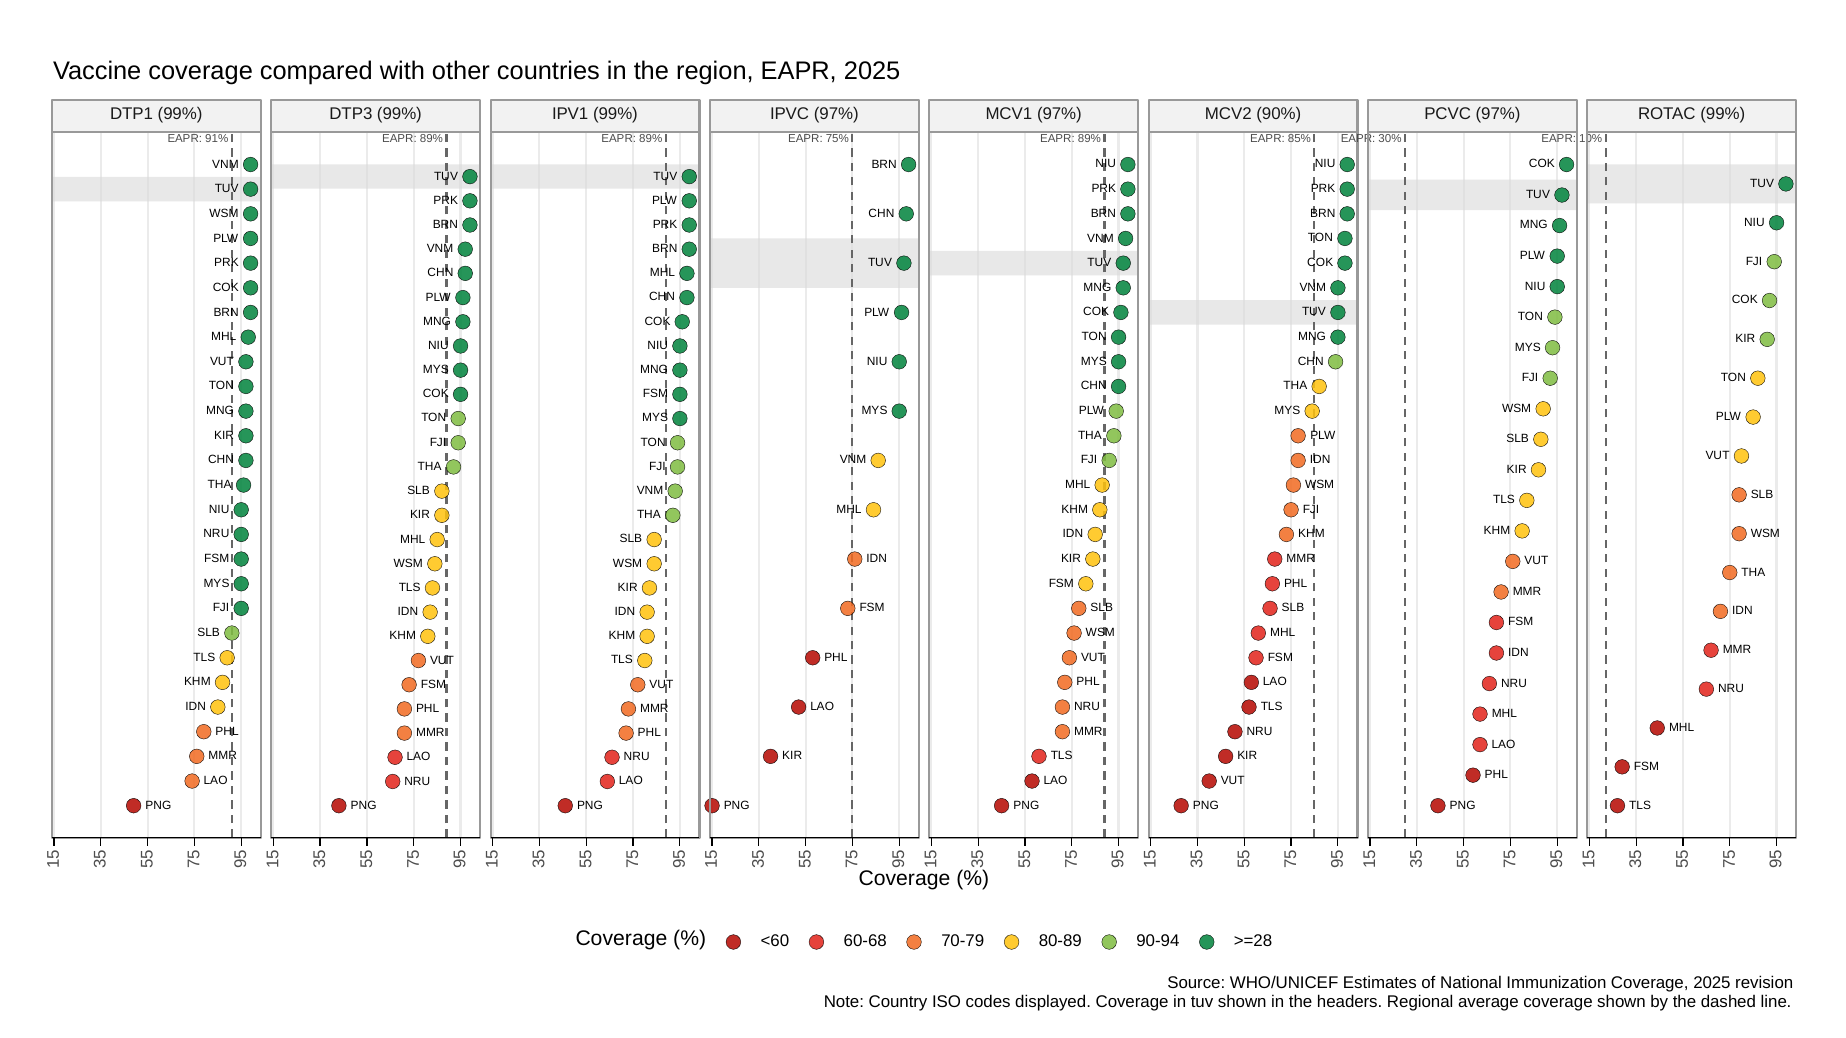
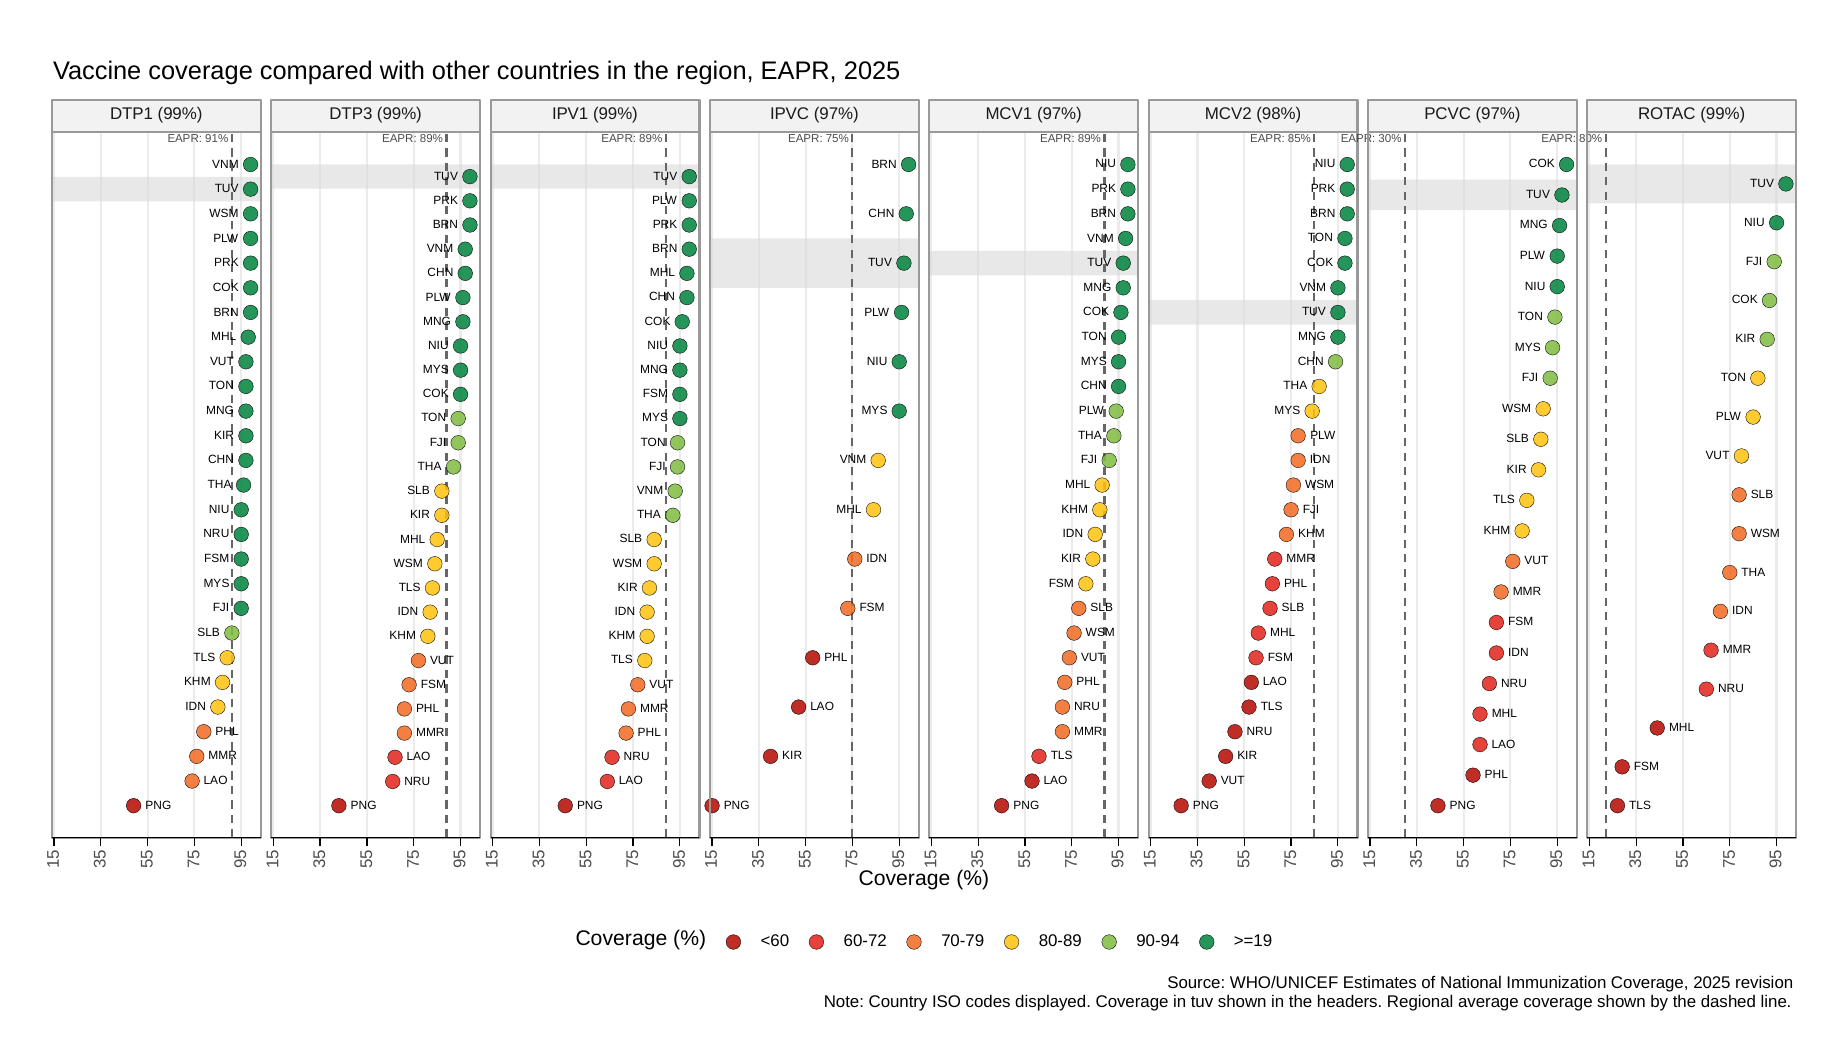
90%: 90% -> 98% (1279, 114)
10%: 10% -> 80% (1591, 139)
60-68: 60-68 -> 60-72 (865, 942)
>=28: >=28 -> >=19 (1253, 942)
